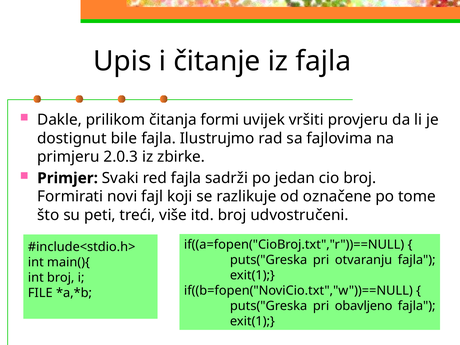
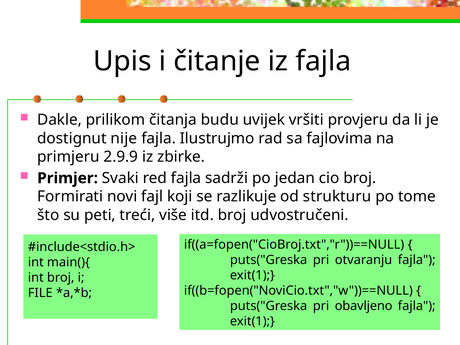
formi: formi -> budu (220, 120)
bile: bile -> nije (124, 138)
2.0.3: 2.0.3 -> 2.9.9 (121, 157)
označene: označene -> strukturu (337, 197)
